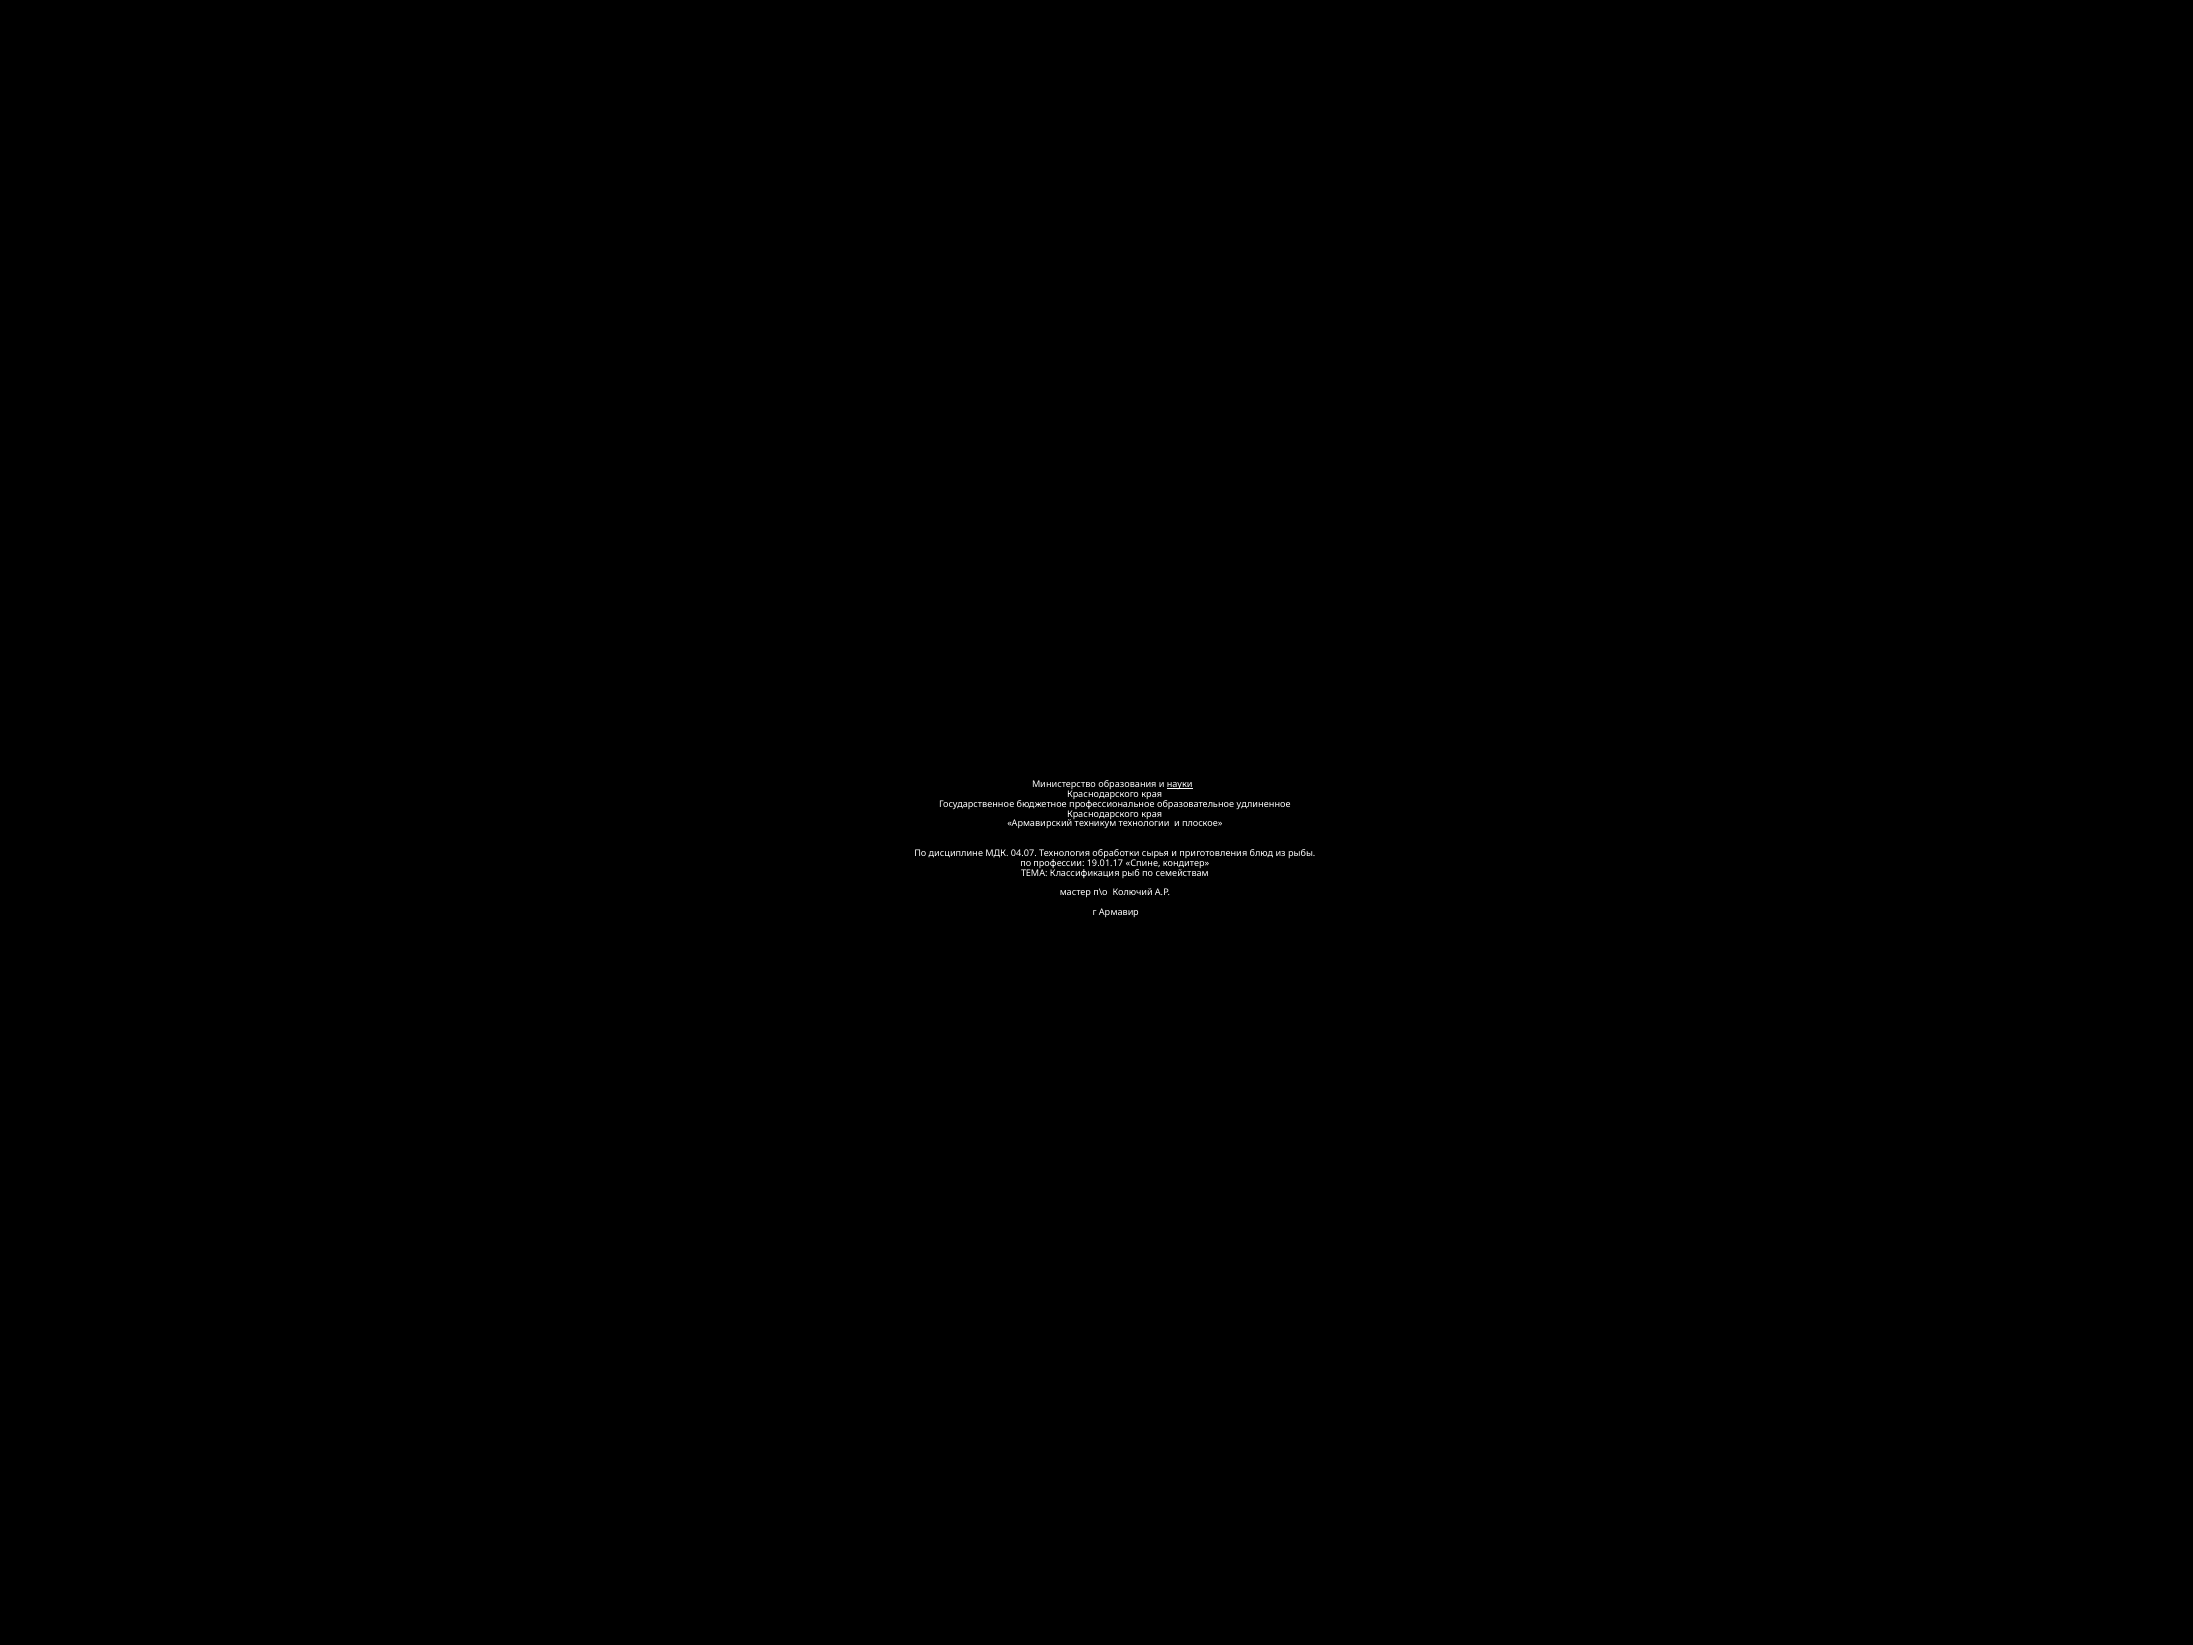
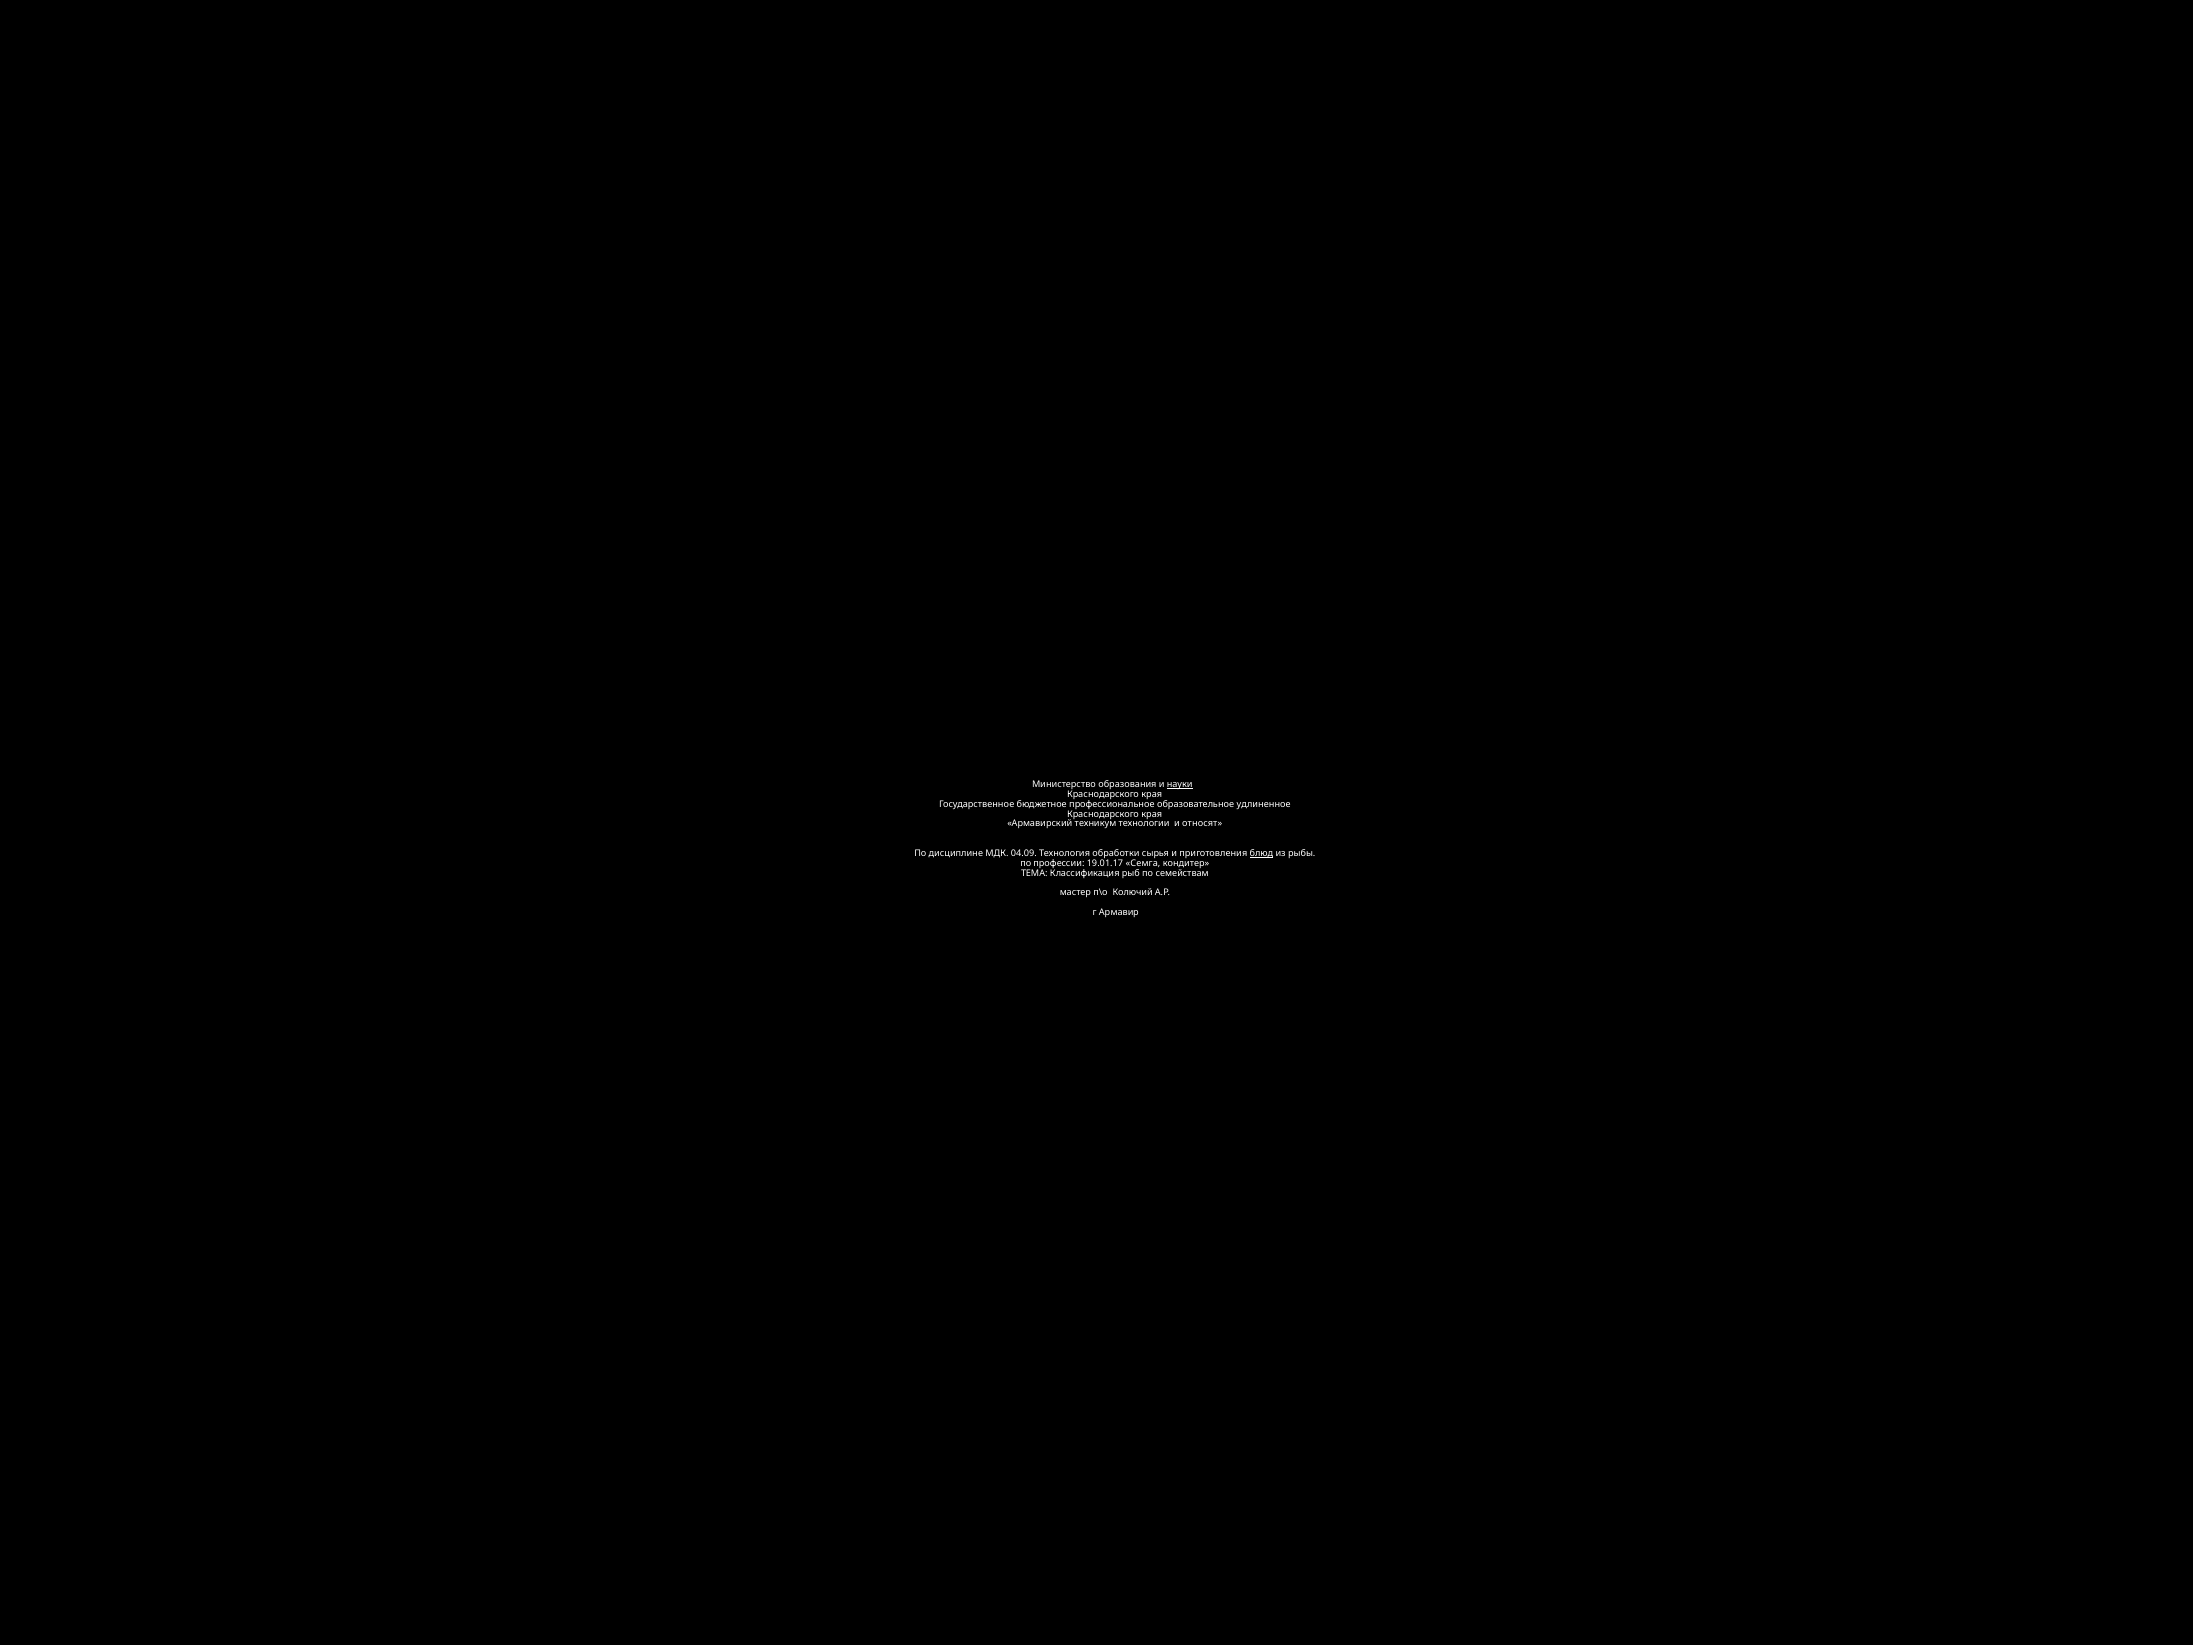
плоское: плоское -> относят (1202, 824)
04.07: 04.07 -> 04.09 (1024, 853)
блюд underline: none -> present (1261, 853)
Спине: Спине -> Семга (1143, 863)
